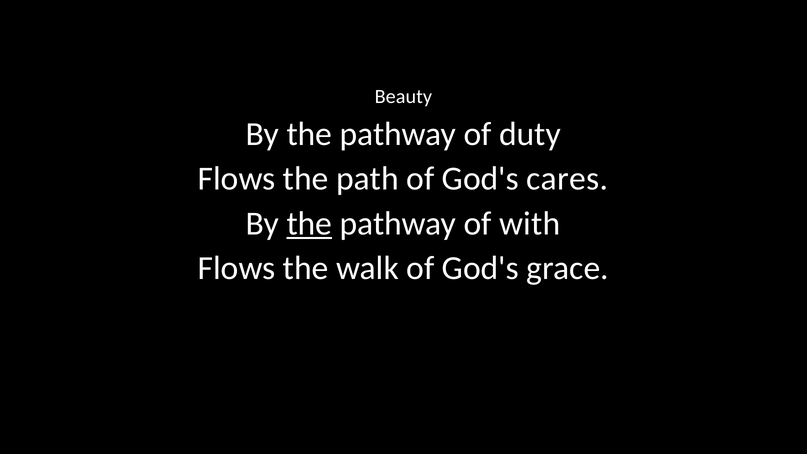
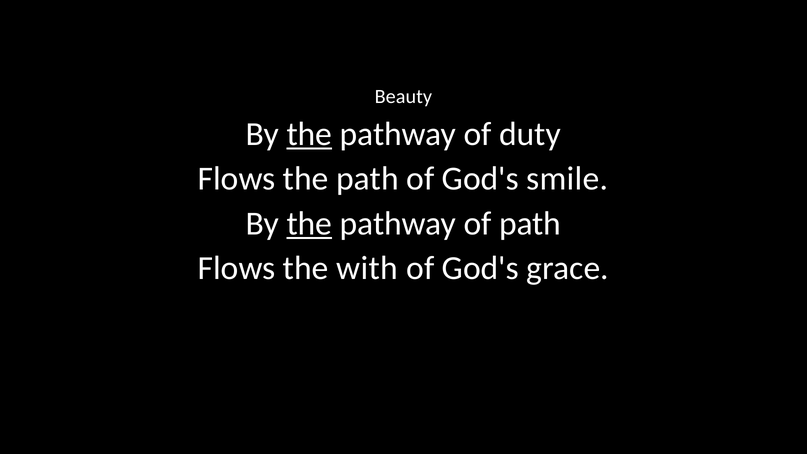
the underline: none -> present (309, 134)
cares: cares -> smile (567, 179)
of with: with -> path (530, 224)
walk: walk -> with (367, 268)
